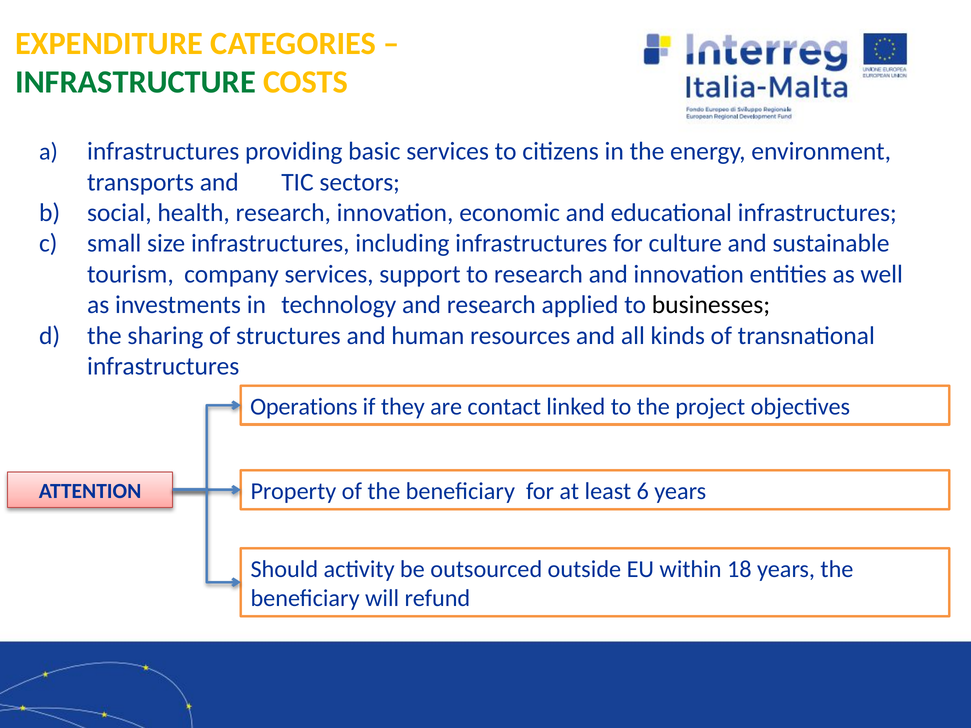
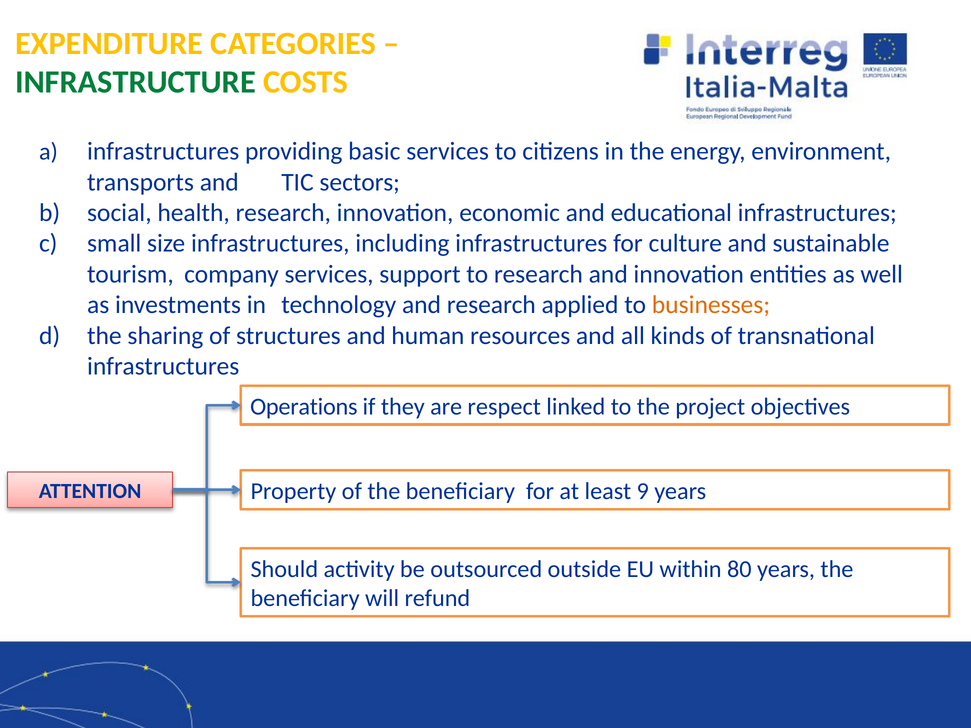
businesses colour: black -> orange (711, 305)
contact: contact -> respect (504, 407)
6: 6 -> 9 (643, 492)
18: 18 -> 80 (739, 570)
